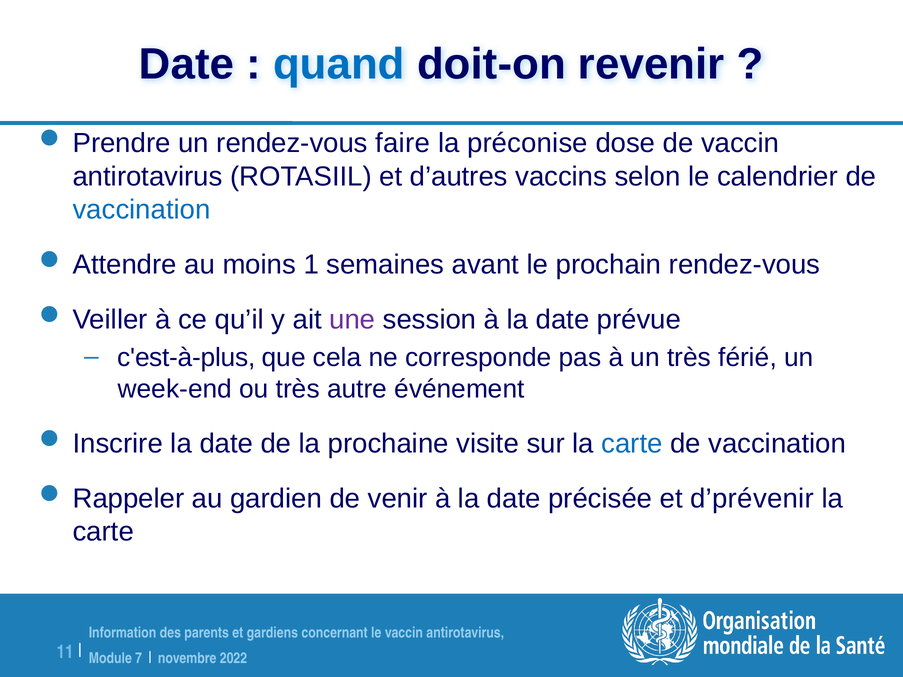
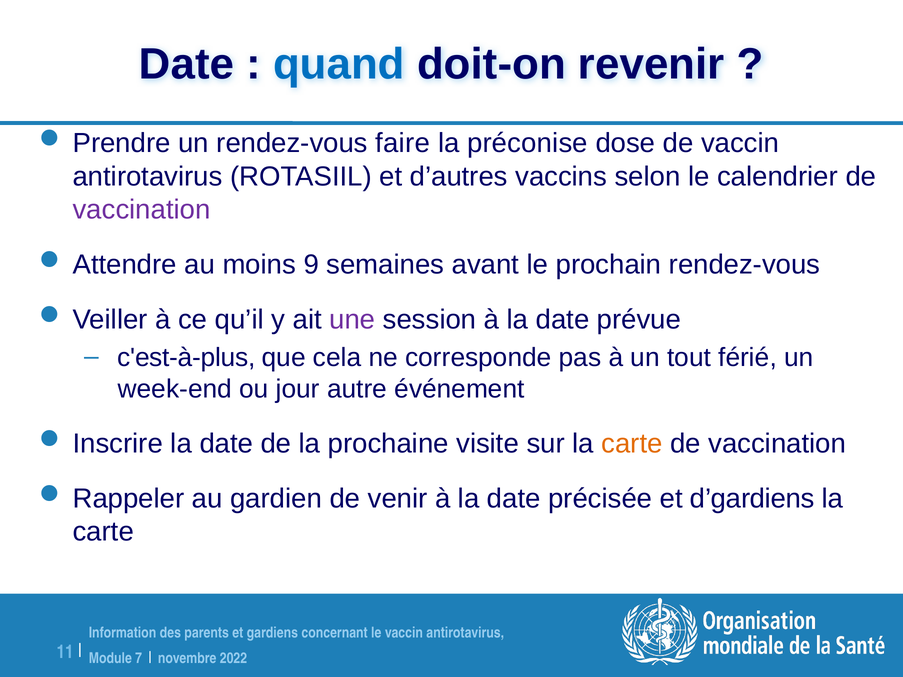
vaccination colour: blue -> purple (142, 210)
1: 1 -> 9 (311, 265)
un très: très -> tout (689, 357)
ou très: très -> jour (298, 389)
carte colour: blue -> orange (632, 444)
d’prévenir: d’prévenir -> d’gardiens (752, 499)
